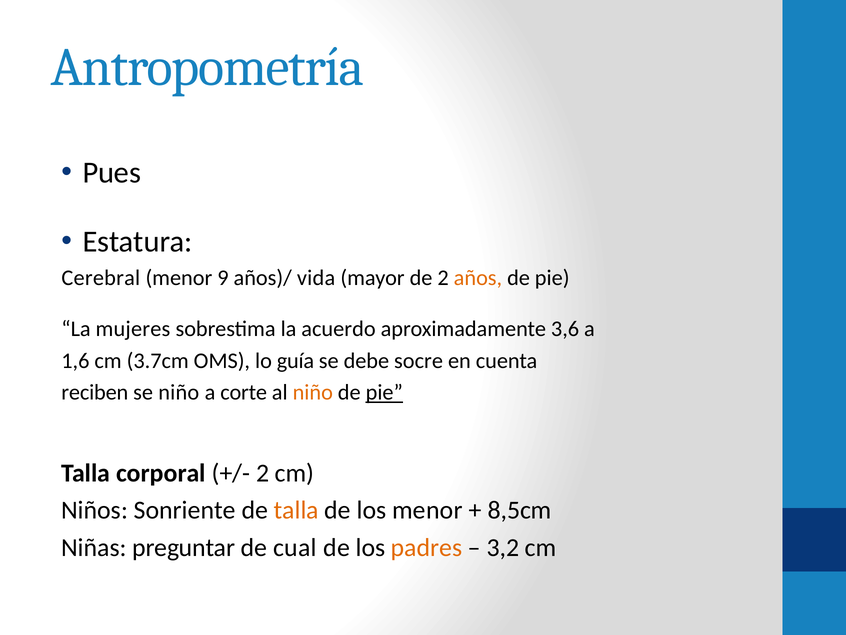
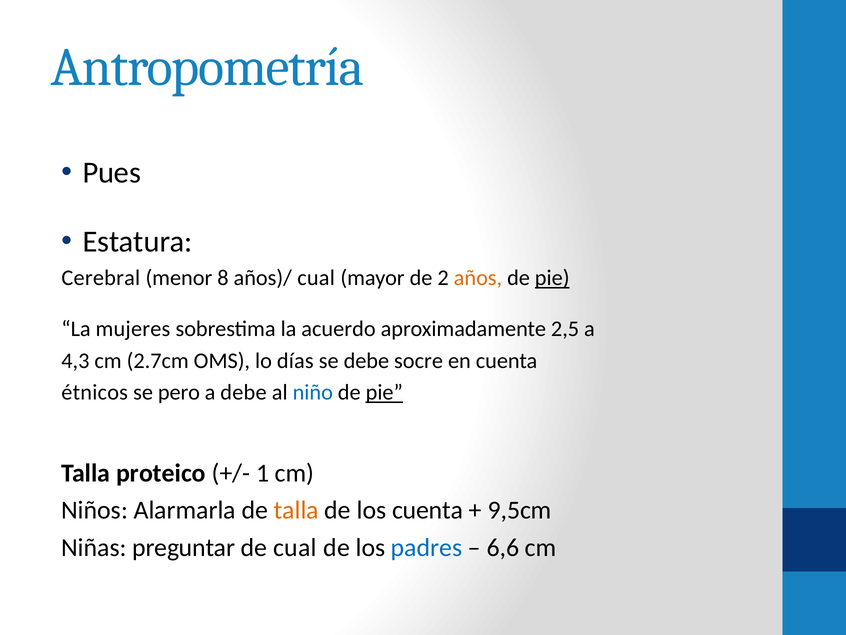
9: 9 -> 8 (223, 278)
años)/ vida: vida -> cual (316, 278)
pie underline: none -> present (552, 278)
3,6: 3,6 -> 2,5 (565, 328)
1,6: 1,6 -> 4,3 (75, 360)
3.7cm: 3.7cm -> 2.7cm (158, 360)
guía: guía -> días (295, 360)
reciben: reciben -> étnicos (95, 392)
se niño: niño -> pero (179, 392)
a corte: corte -> debe (243, 392)
niño colour: orange -> blue (313, 392)
corporal: corporal -> proteico (161, 473)
2: 2 -> 1 (263, 473)
Sonriente: Sonriente -> Alarmarla (185, 510)
los menor: menor -> cuenta (428, 510)
8,5cm: 8,5cm -> 9,5cm (520, 510)
padres colour: orange -> blue (427, 547)
3,2: 3,2 -> 6,6 (503, 547)
